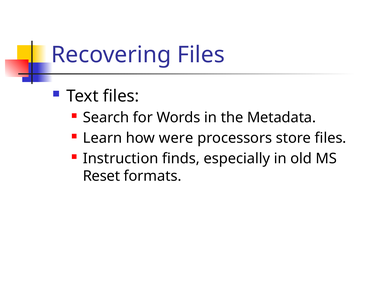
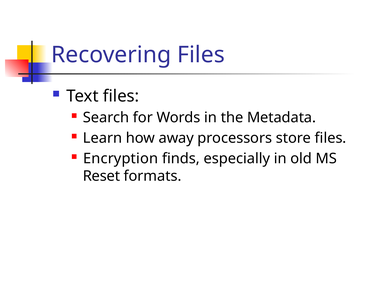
were: were -> away (176, 138)
Instruction: Instruction -> Encryption (121, 159)
